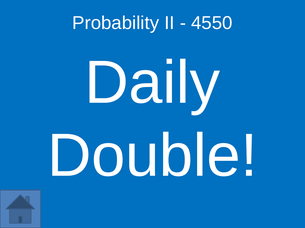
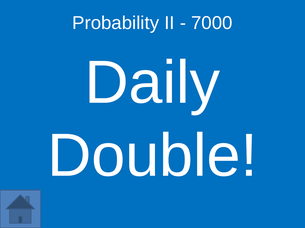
4550: 4550 -> 7000 (212, 23)
